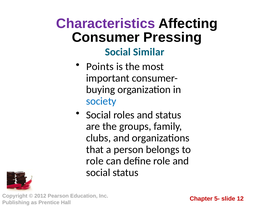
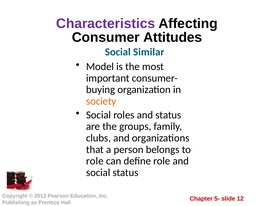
Pressing: Pressing -> Attitudes (173, 37)
Points: Points -> Model (100, 66)
society colour: blue -> orange (101, 101)
